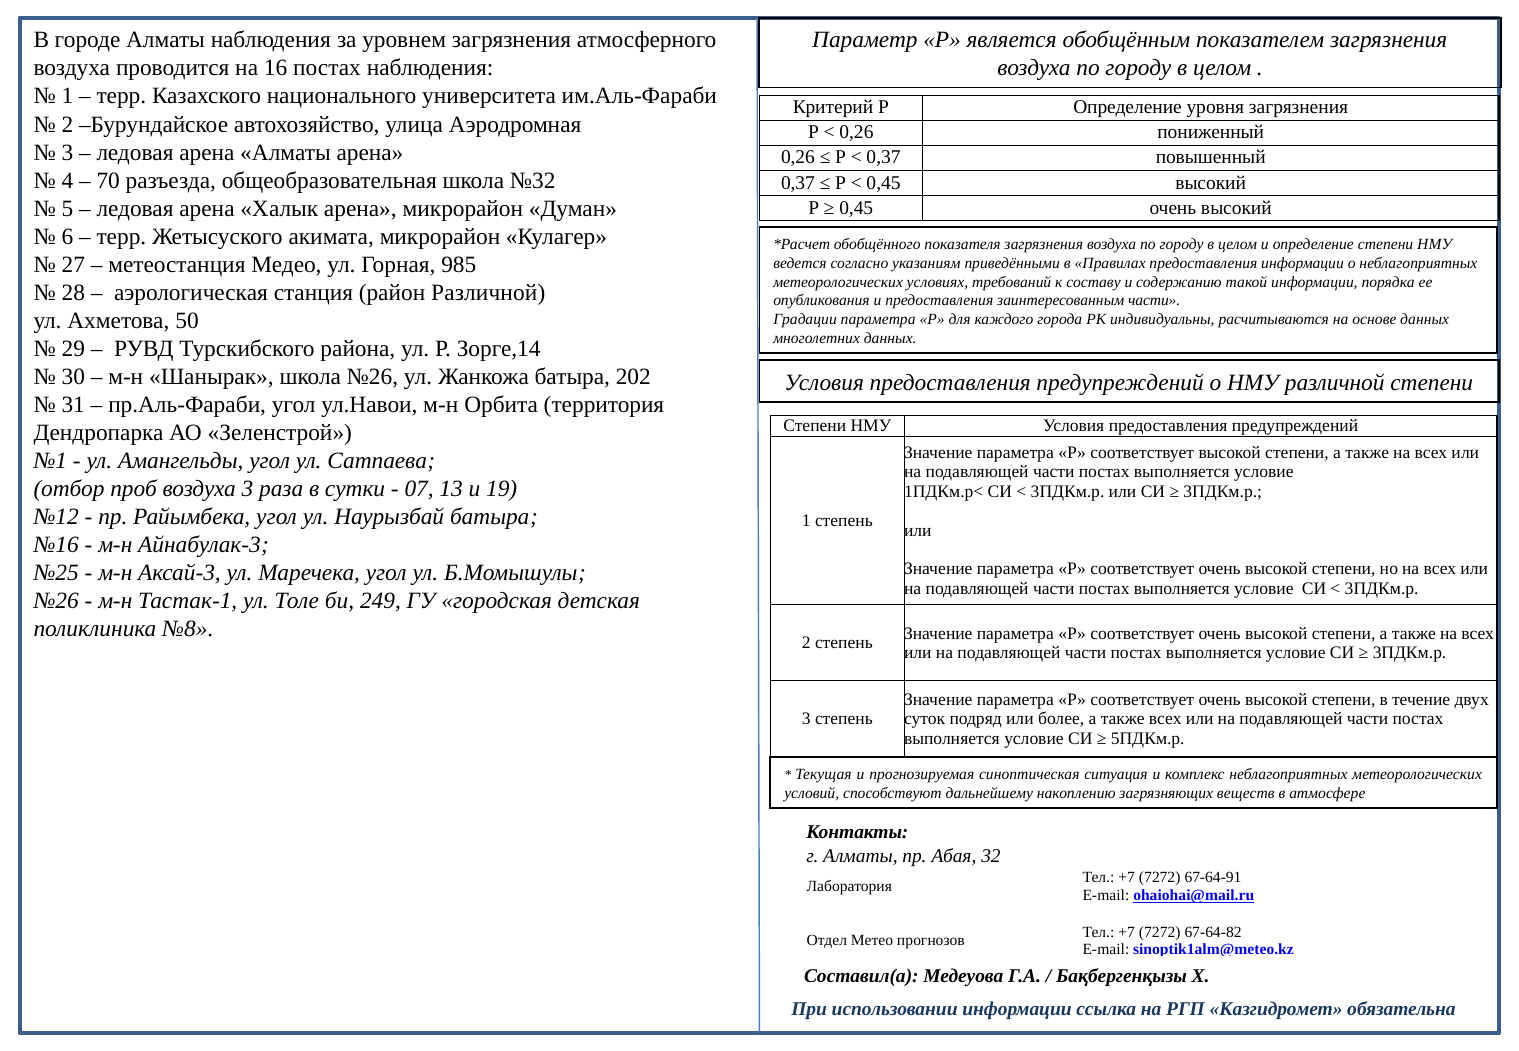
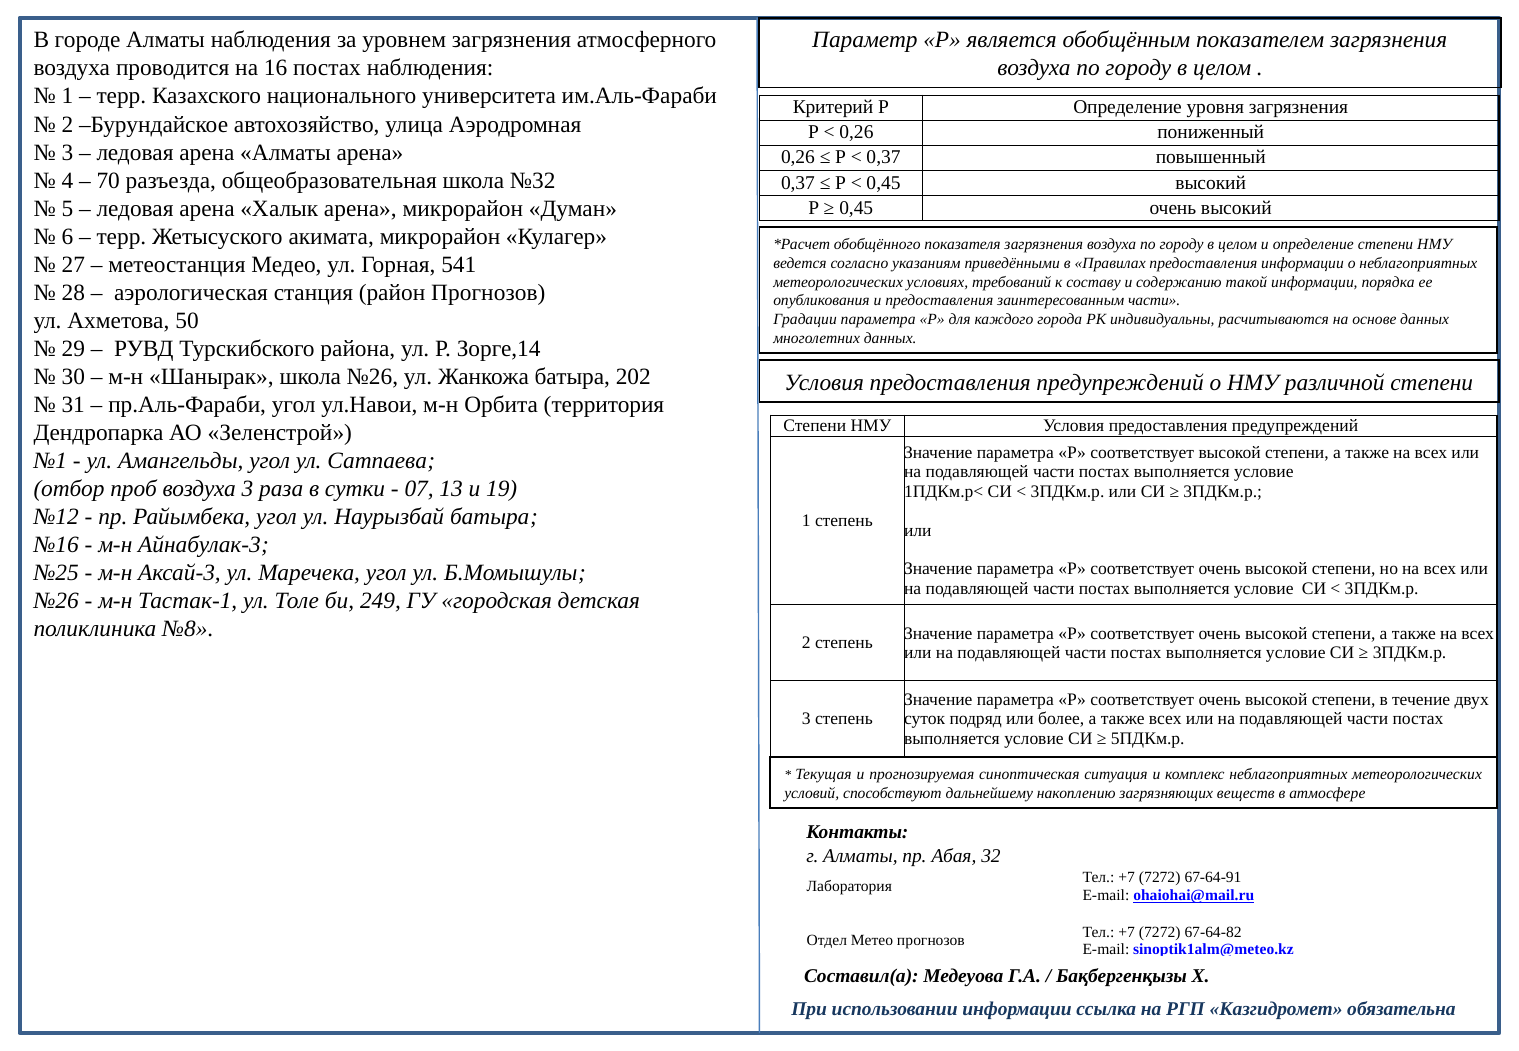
985: 985 -> 541 (459, 265)
район Различной: Различной -> Прогнозов (488, 293)
